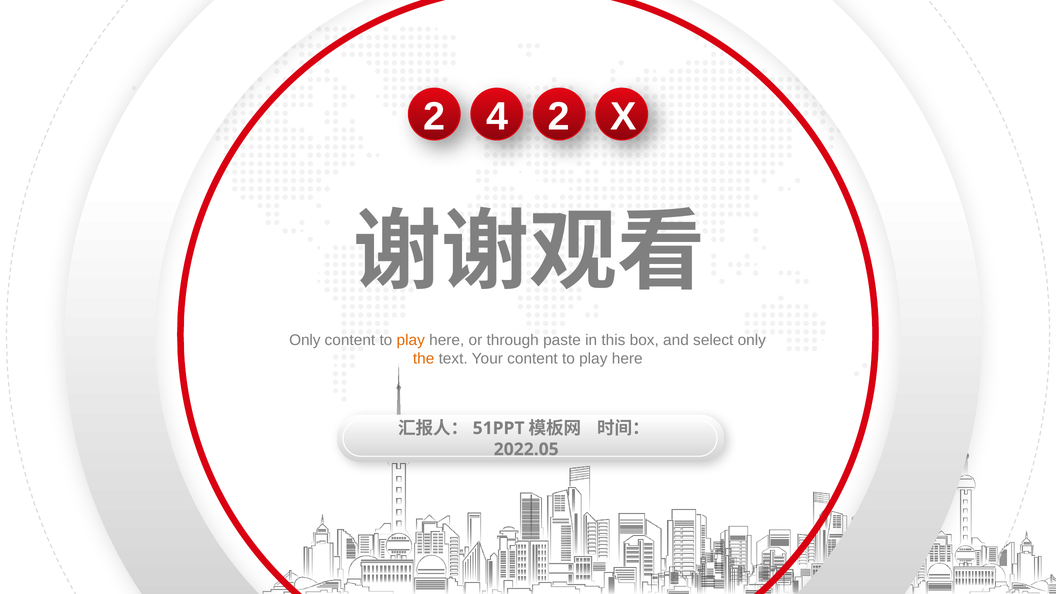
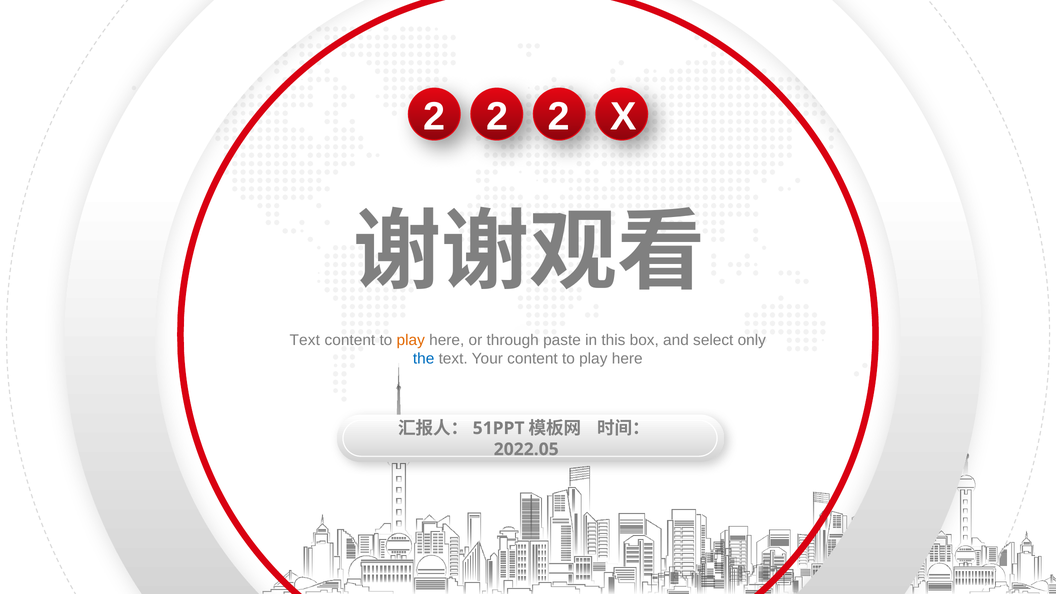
4: 4 -> 2 (497, 116)
Only: Only -> Text (305, 340)
the colour: orange -> blue (424, 358)
